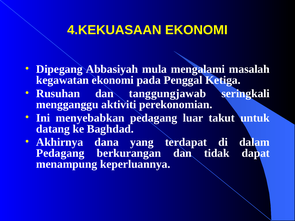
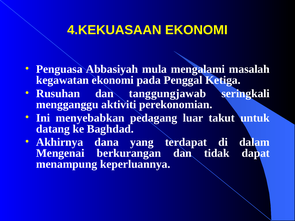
Dipegang: Dipegang -> Penguasa (59, 69)
Pedagang: Pedagang -> Mengenai (60, 153)
